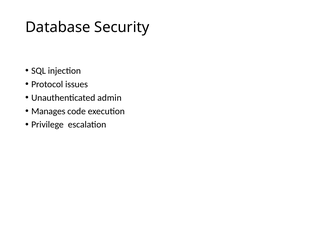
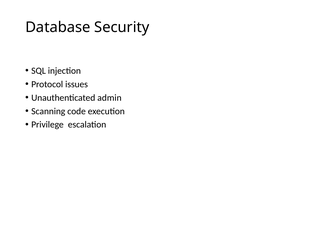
Manages: Manages -> Scanning (48, 111)
